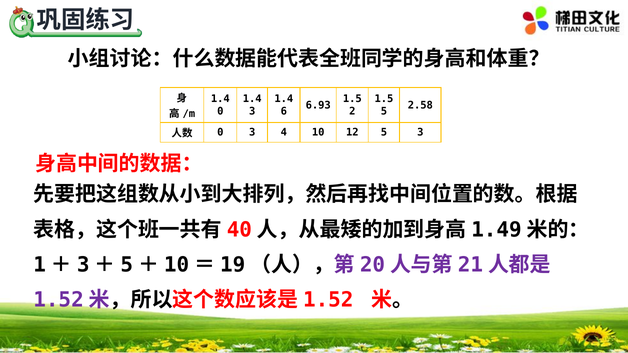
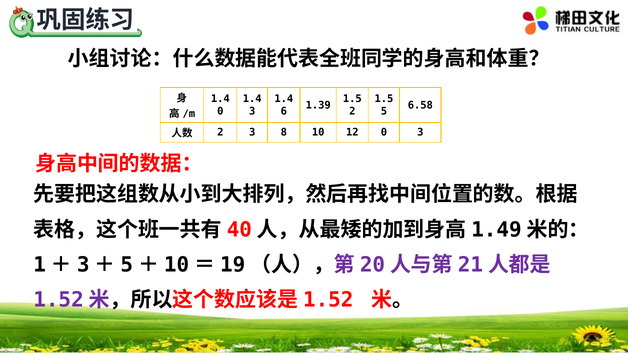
6.93: 6.93 -> 1.39 (318, 105)
2.58: 2.58 -> 6.58 (420, 105)
0: 0 -> 2 (220, 133)
4: 4 -> 8 (284, 133)
12 5: 5 -> 0 (384, 133)
